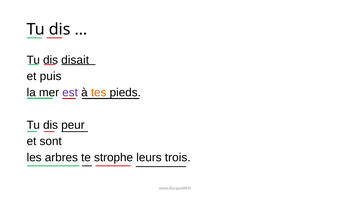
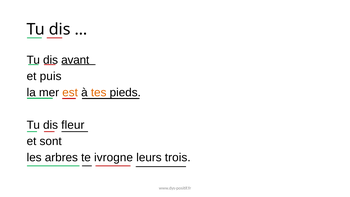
disait: disait -> avant (75, 60)
est colour: purple -> orange (70, 92)
peur: peur -> fleur (73, 125)
strophe: strophe -> ivrogne (114, 157)
